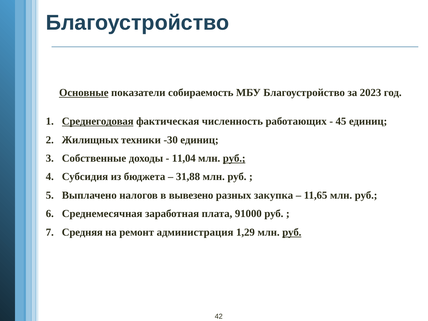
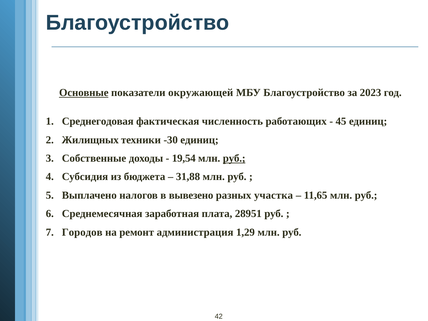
собираемость: собираемость -> окружающей (201, 93)
Среднегодовая underline: present -> none (98, 121)
11,04: 11,04 -> 19,54 (184, 158)
закупка: закупка -> участка (274, 195)
91000: 91000 -> 28951 (248, 214)
Средняя: Средняя -> Городов (82, 232)
руб underline: present -> none (292, 232)
